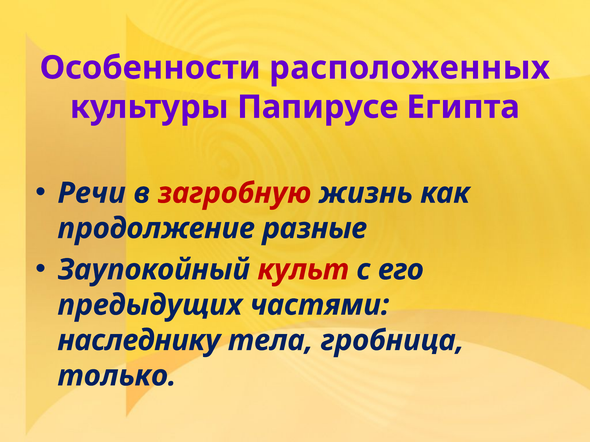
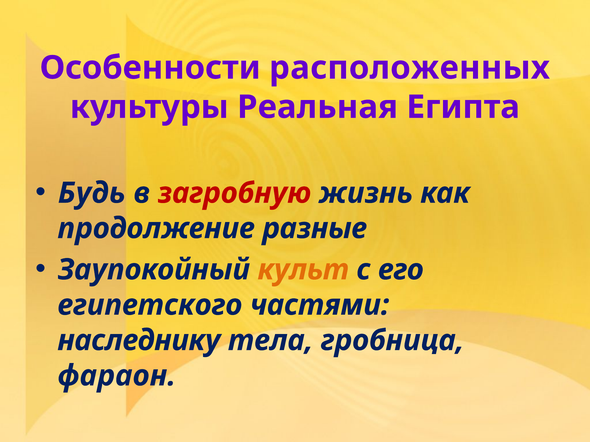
Папирусе: Папирусе -> Реальная (318, 107)
Речи: Речи -> Будь (92, 193)
культ colour: red -> orange (303, 270)
предыдущих: предыдущих -> египетского (150, 305)
только: только -> фараон (117, 376)
